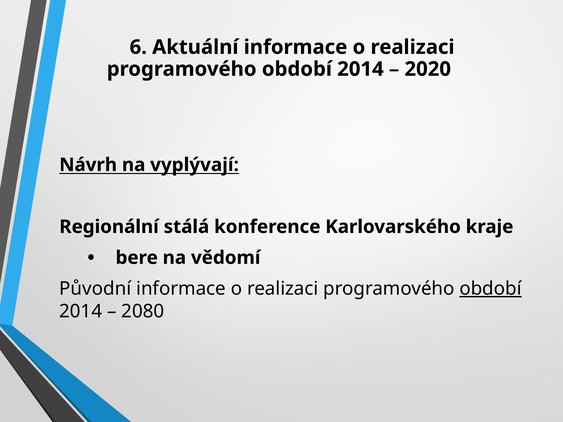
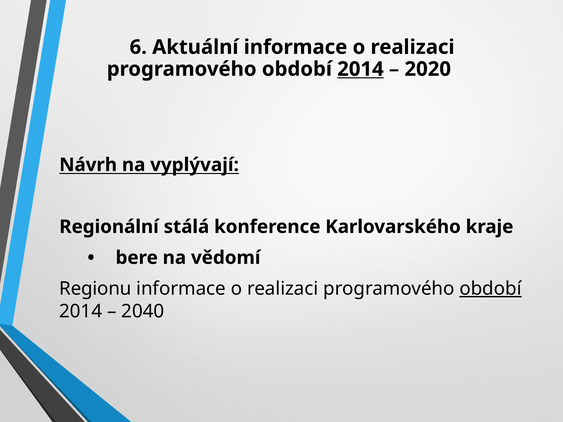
2014 underline: none -> present (360, 69)
Původní: Původní -> Regionu (95, 289)
2080: 2080 -> 2040 (143, 311)
